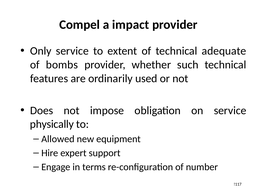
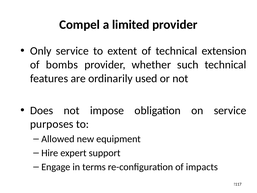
impact: impact -> limited (131, 25)
adequate: adequate -> extension (224, 51)
physically: physically -> purposes (52, 124)
number: number -> impacts (202, 167)
